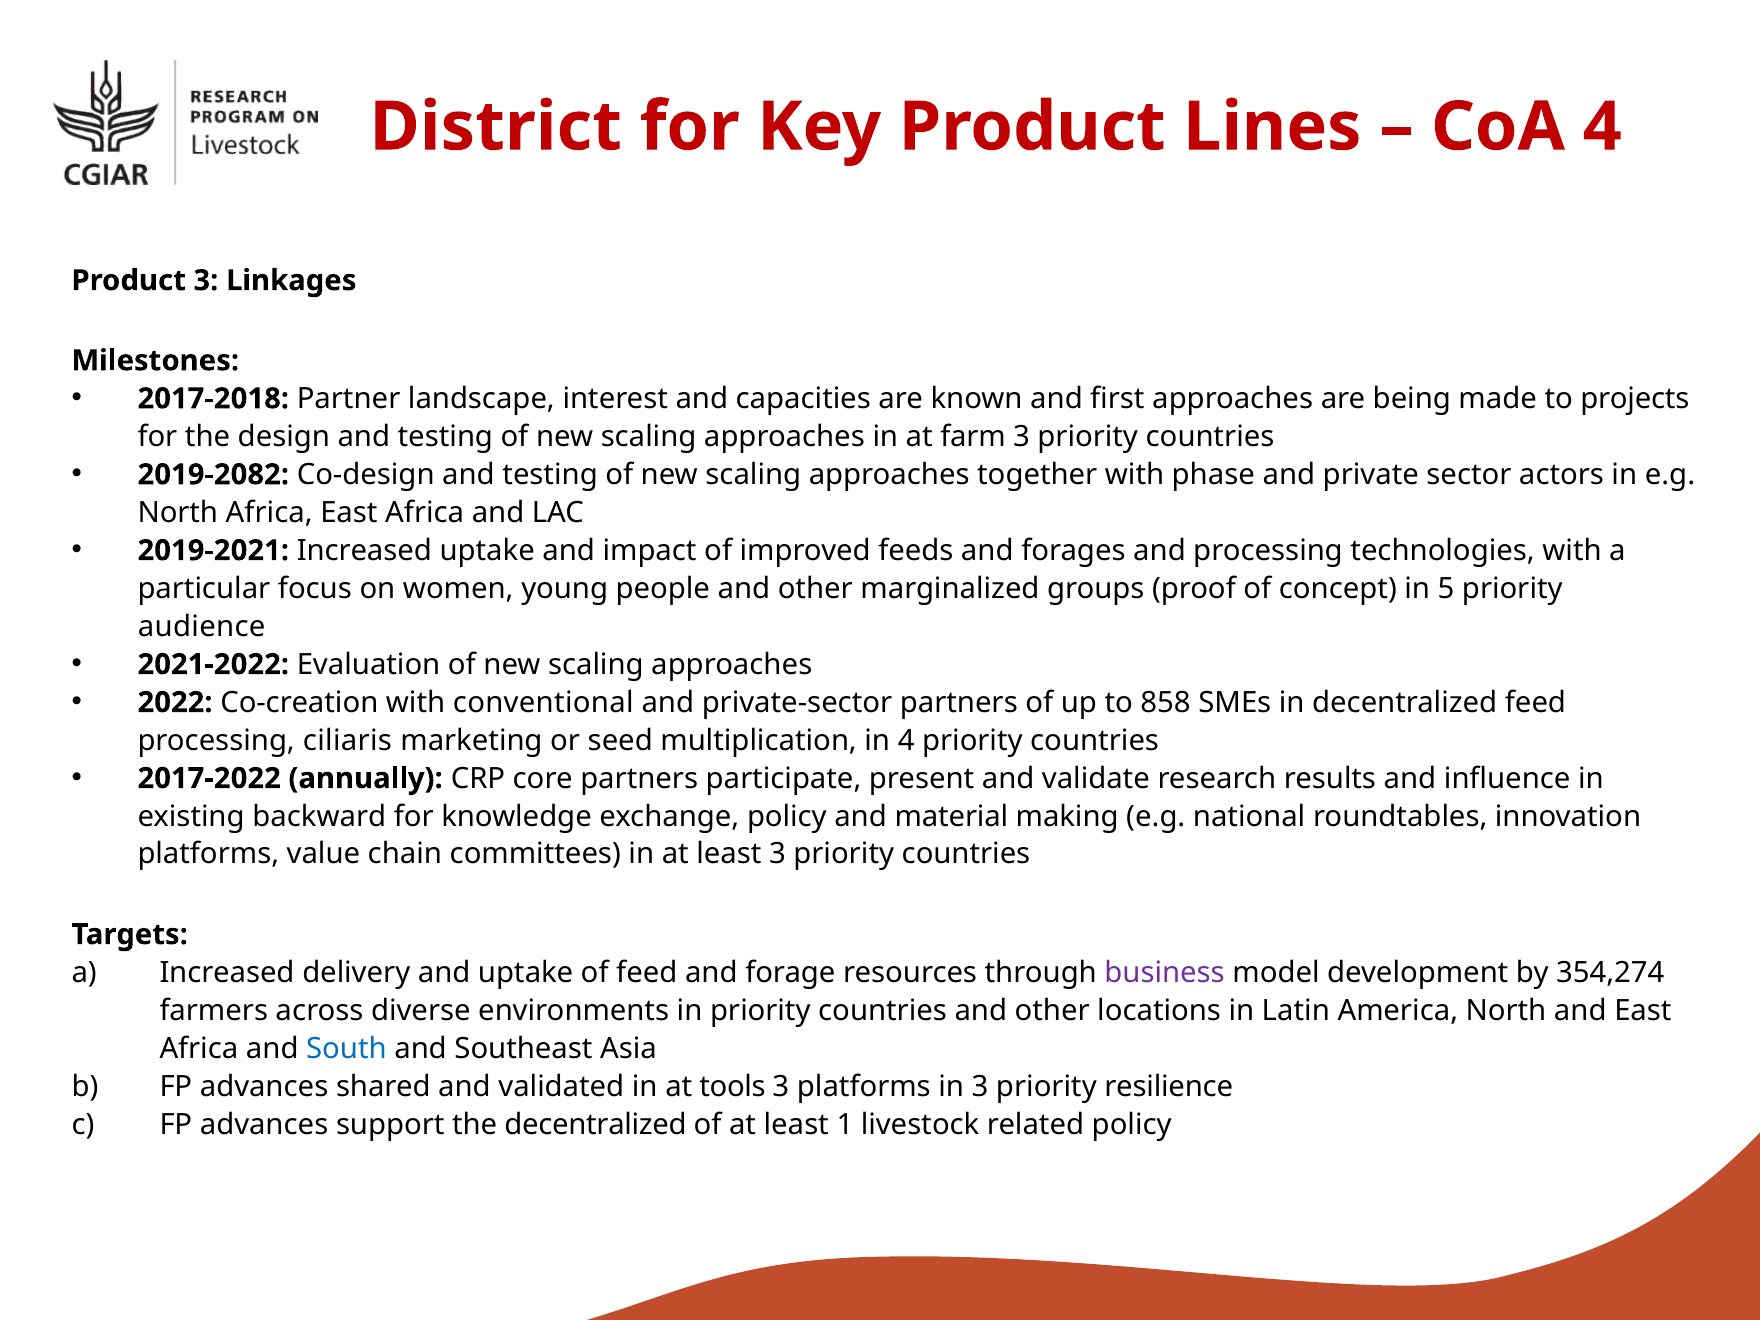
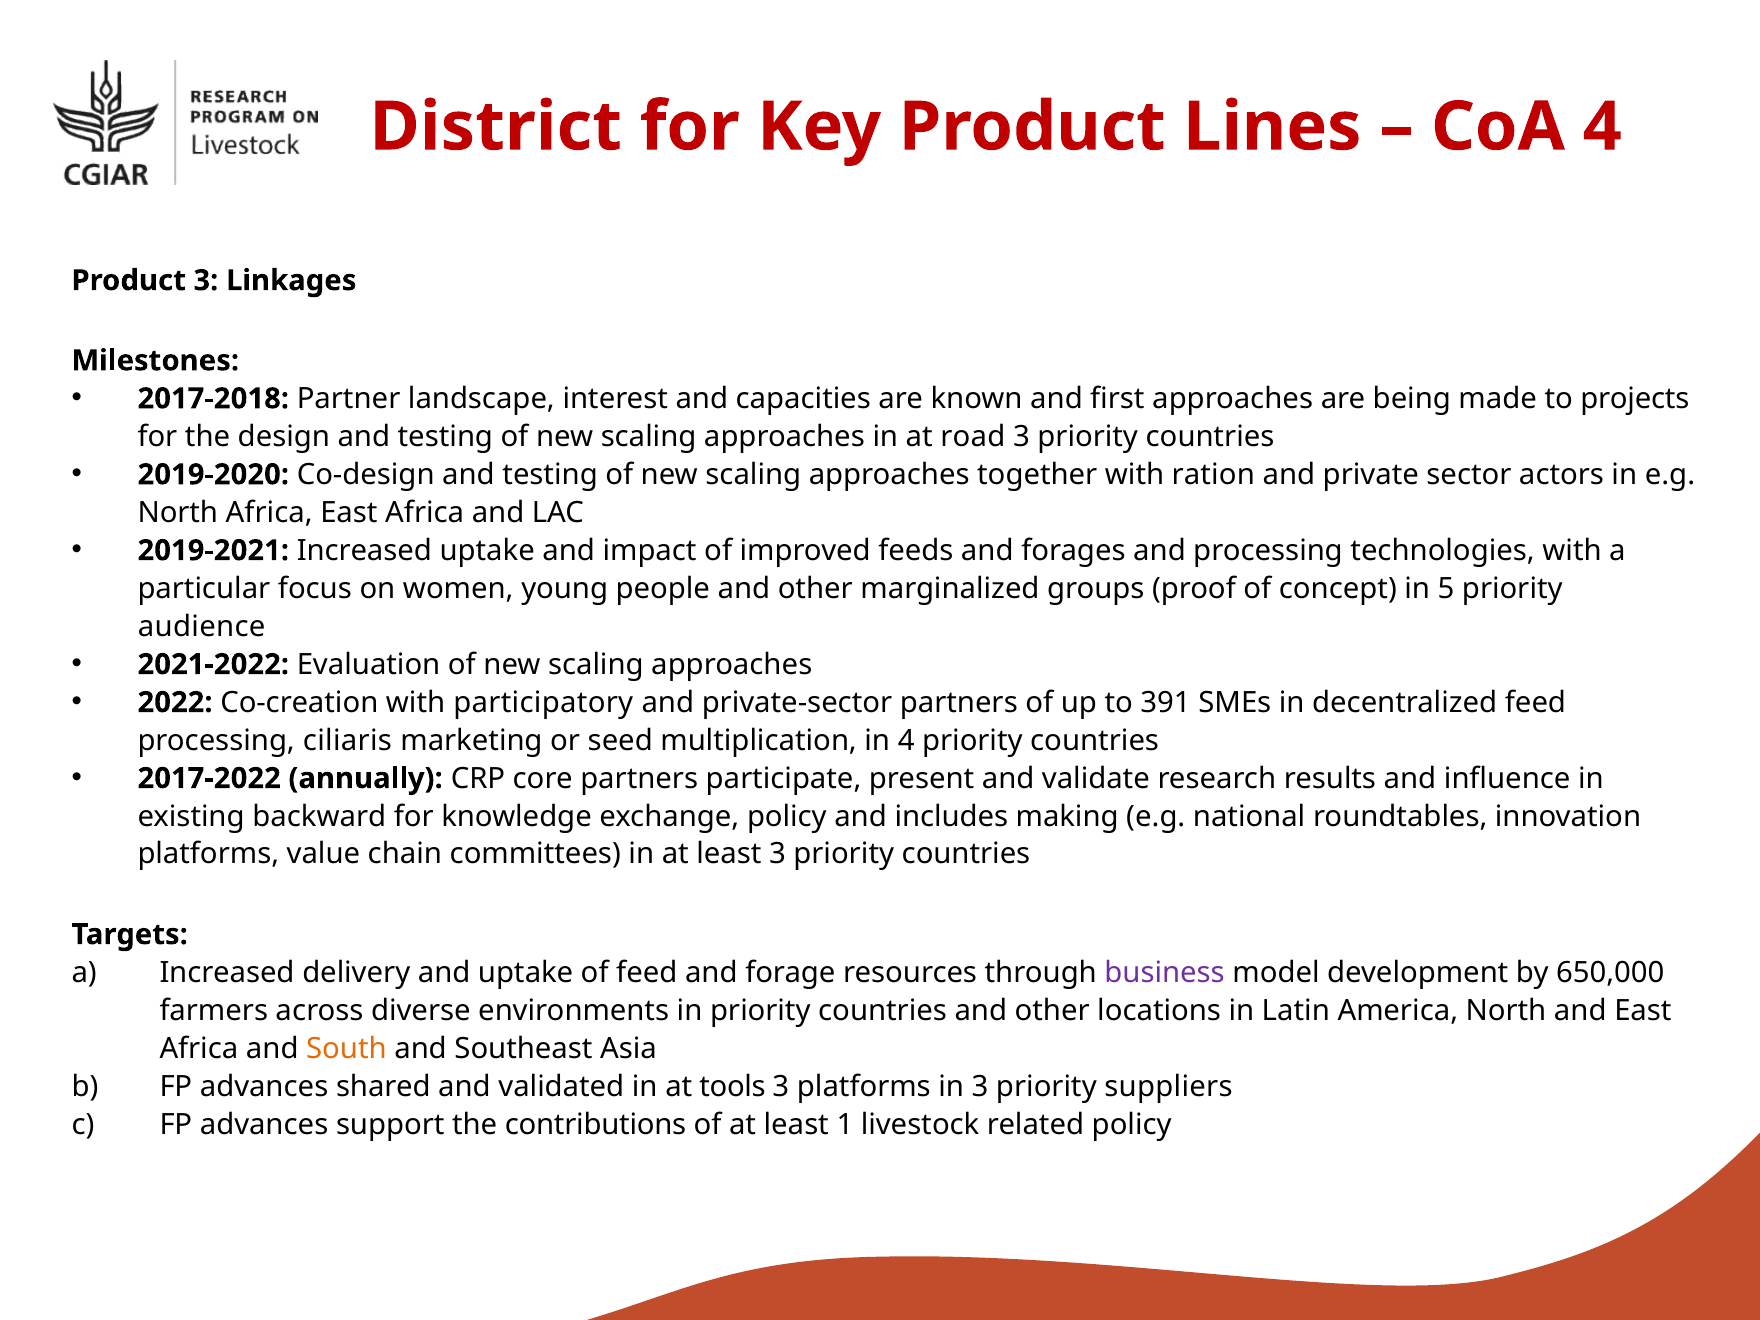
farm: farm -> road (973, 437)
2019-2082: 2019-2082 -> 2019-2020 (213, 475)
phase: phase -> ration (1213, 475)
conventional: conventional -> participatory (543, 702)
858: 858 -> 391 (1166, 702)
material: material -> includes (951, 816)
354,274: 354,274 -> 650,000 (1610, 972)
South colour: blue -> orange (346, 1048)
resilience: resilience -> suppliers (1168, 1086)
the decentralized: decentralized -> contributions (596, 1124)
